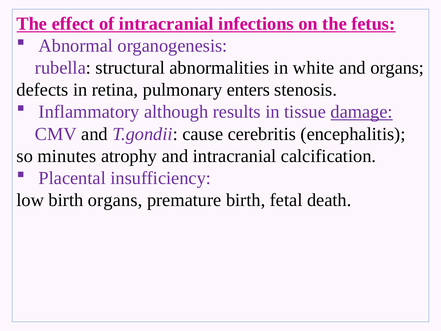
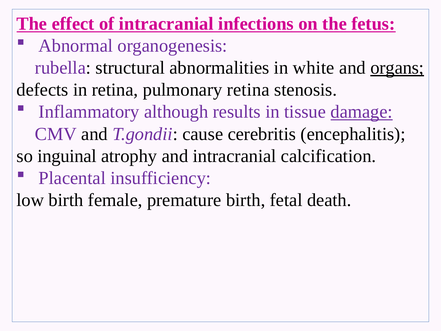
organs underline: none -> present (397, 68)
pulmonary enters: enters -> retina (248, 90)
minutes: minutes -> inguinal (67, 156)
birth organs: organs -> female (115, 200)
